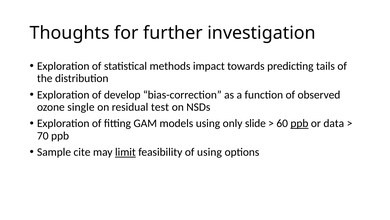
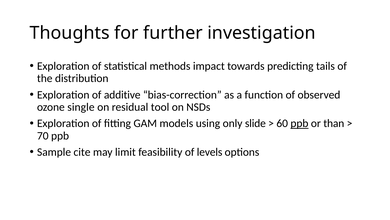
develop: develop -> additive (122, 95)
test: test -> tool (160, 107)
data: data -> than (334, 123)
limit underline: present -> none (125, 152)
of using: using -> levels (210, 152)
